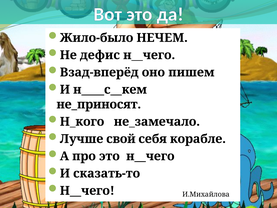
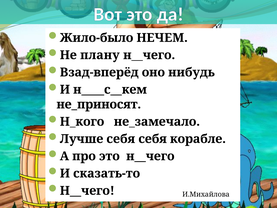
дефис: дефис -> плану (100, 55)
пишем: пишем -> нибудь (191, 72)
Лучше свой: свой -> себя (121, 139)
